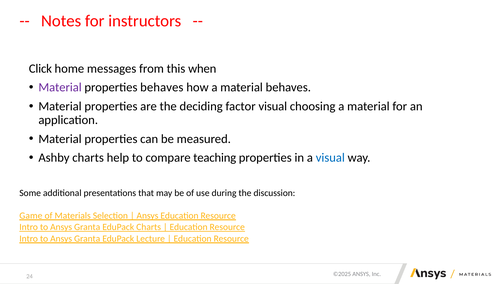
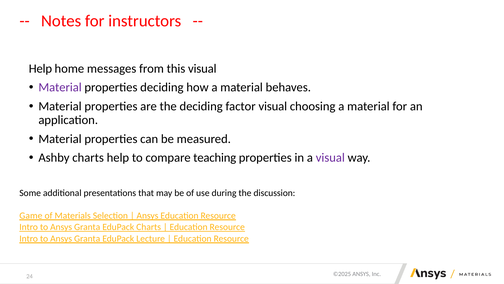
Click: Click -> Help (40, 68)
this when: when -> visual (202, 68)
properties behaves: behaves -> deciding (162, 87)
visual colour: blue -> purple (330, 158)
